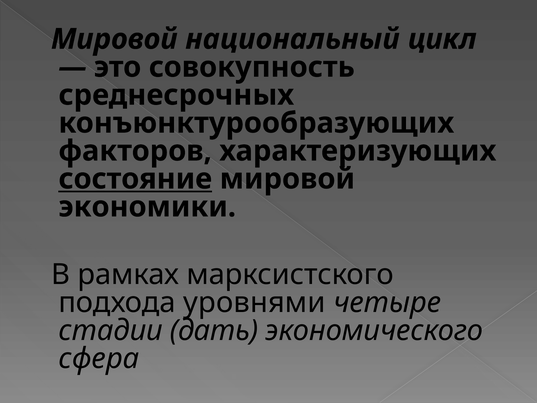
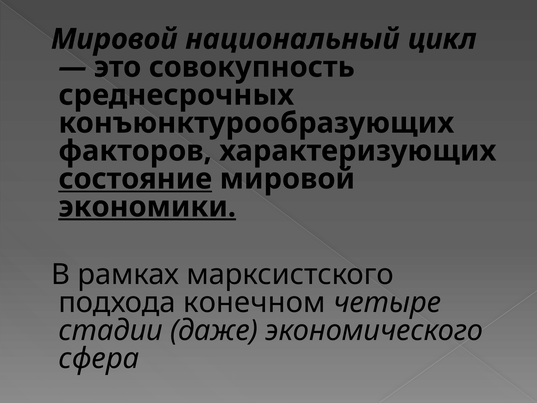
экономики underline: none -> present (147, 207)
уровнями: уровнями -> конечном (254, 302)
дать: дать -> даже (214, 330)
